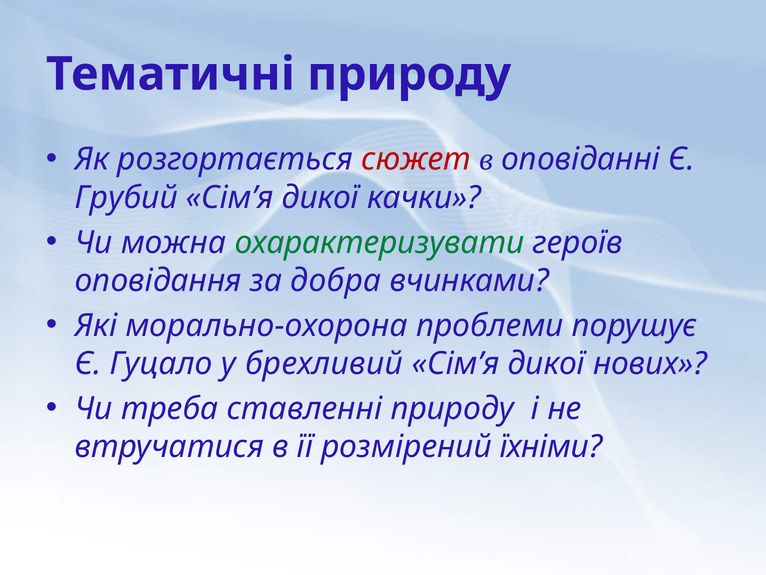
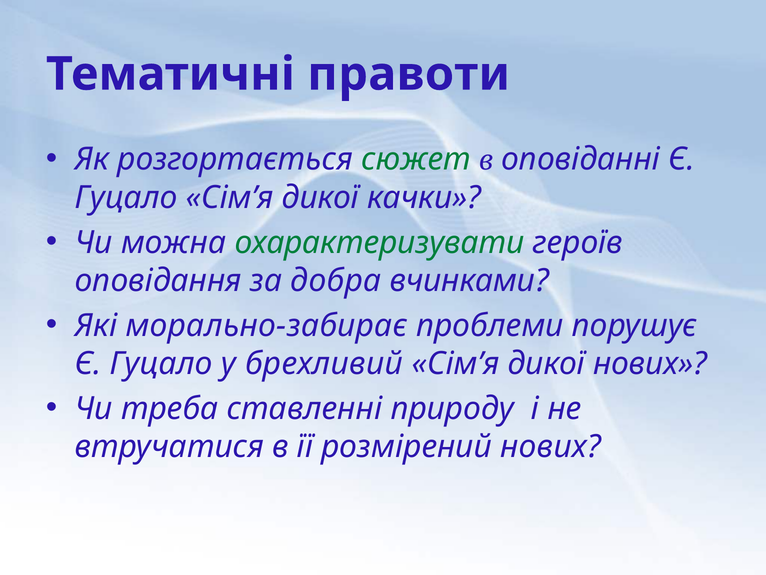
Тематичні природу: природу -> правоти (409, 74)
сюжет colour: red -> green (416, 159)
Грубий: Грубий -> Гуцало (126, 198)
морально-охорона: морально-охорона -> морально-забирає (267, 325)
розмірений їхніми: їхніми -> нових (551, 447)
